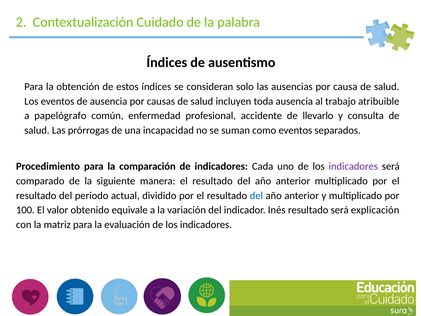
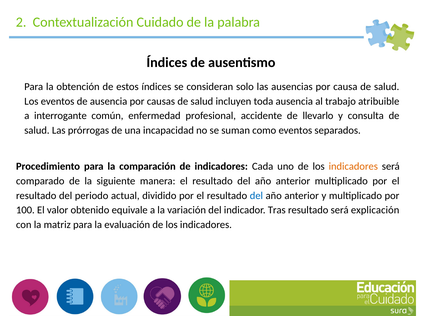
papelógrafo: papelógrafo -> interrogante (60, 116)
indicadores colour: purple -> orange (353, 166)
Inés: Inés -> Tras (277, 210)
